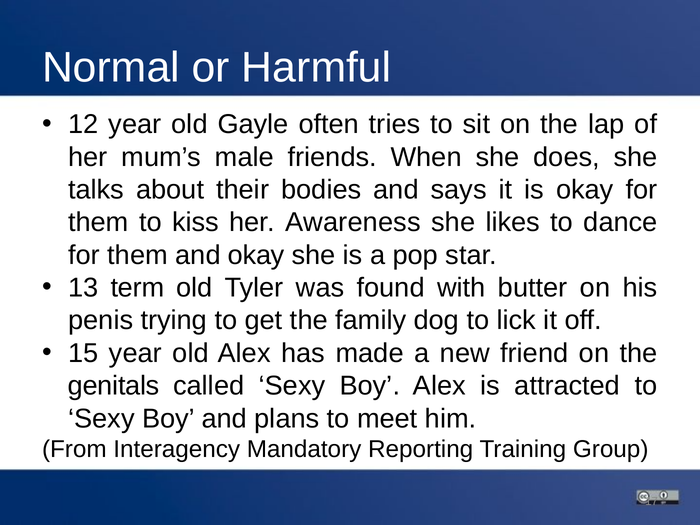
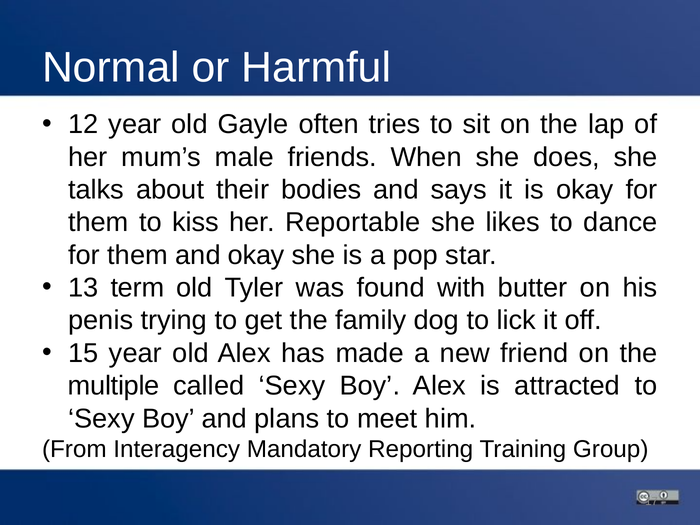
Awareness: Awareness -> Reportable (353, 222)
genitals: genitals -> multiple (114, 386)
